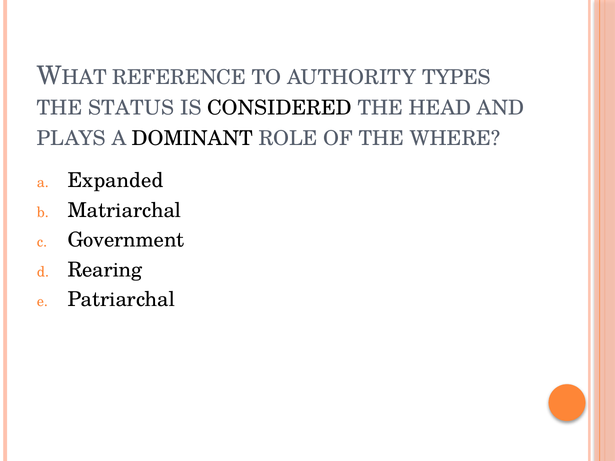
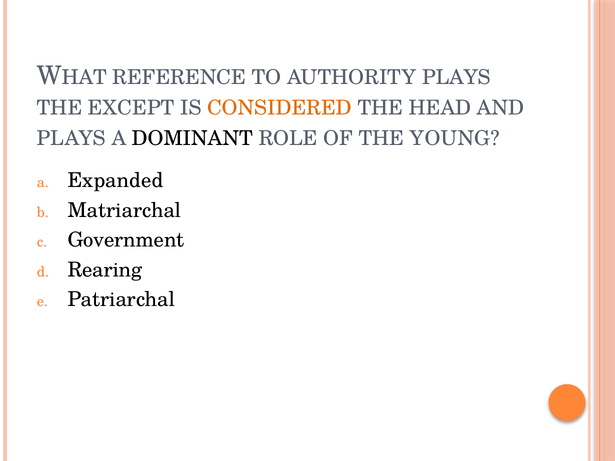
AUTHORITY TYPES: TYPES -> PLAYS (456, 77)
STATUS: STATUS -> EXCEPT (131, 108)
CONSIDERED colour: black -> orange (280, 108)
WHERE: WHERE -> YOUNG (455, 139)
